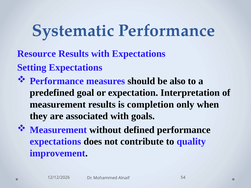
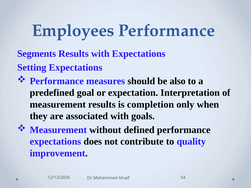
Systematic: Systematic -> Employees (73, 31)
Resource: Resource -> Segments (37, 54)
